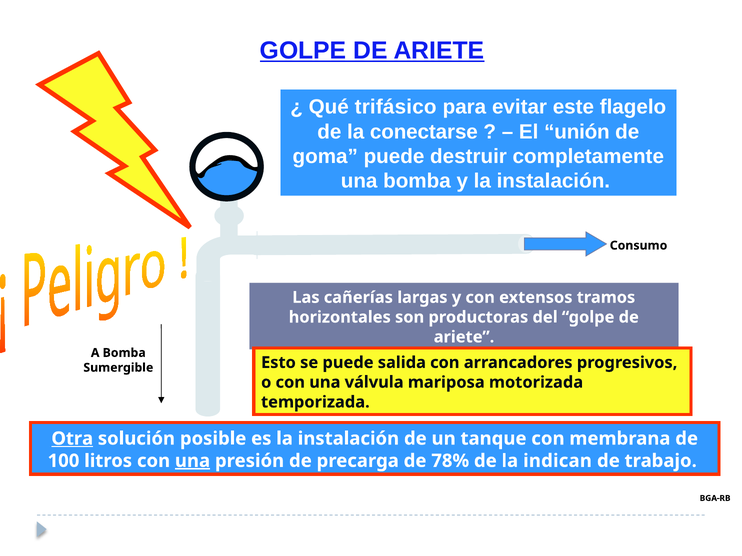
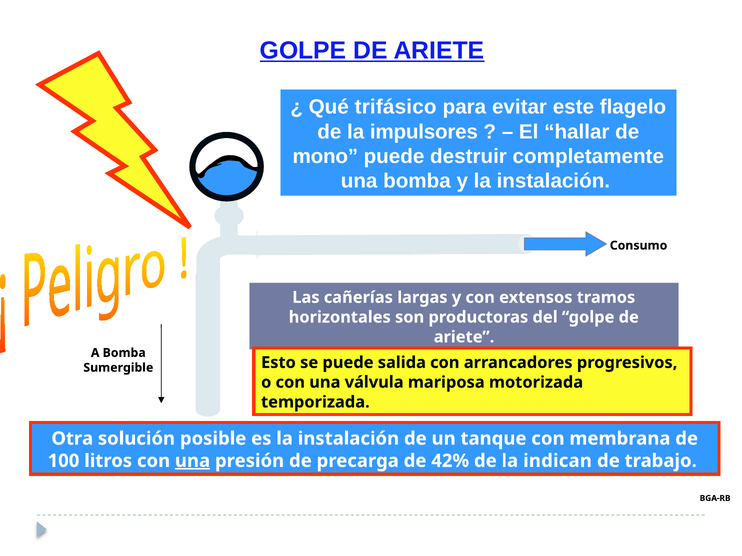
conectarse: conectarse -> impulsores (424, 132)
unión: unión -> hallar (577, 132)
goma: goma -> mono (325, 157)
Otra underline: present -> none (72, 439)
78%: 78% -> 42% (450, 461)
